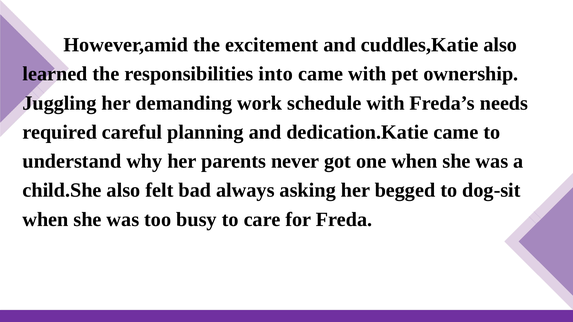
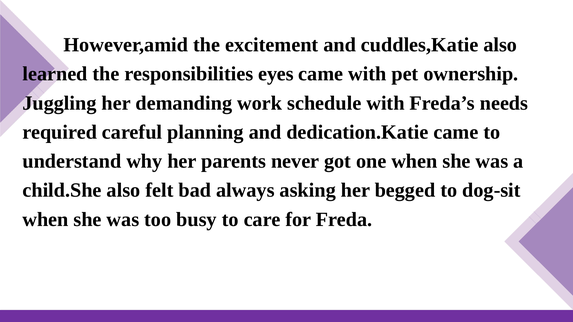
into: into -> eyes (276, 74)
